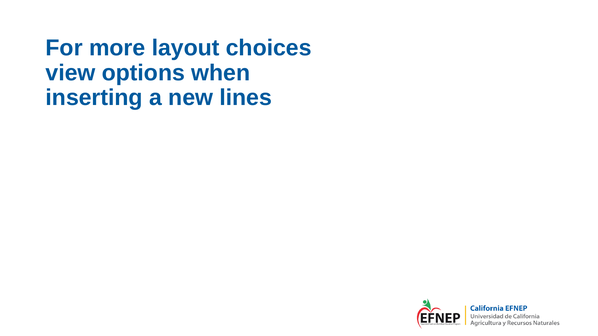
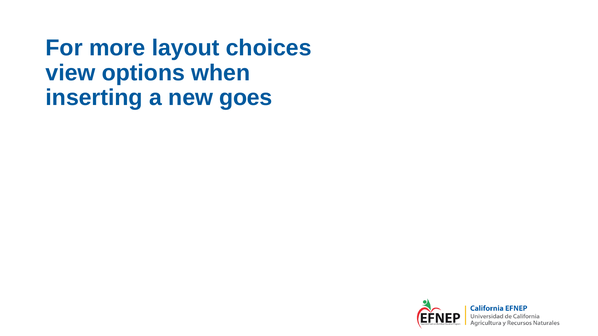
lines: lines -> goes (246, 98)
